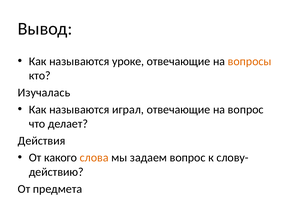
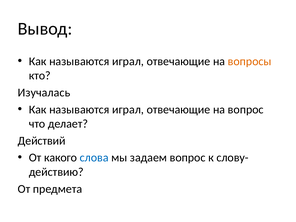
уроке: уроке -> играл (128, 61)
Действия: Действия -> Действий (42, 141)
слова colour: orange -> blue (94, 158)
